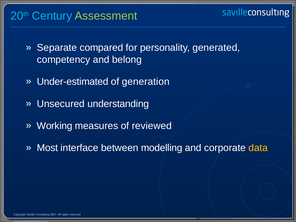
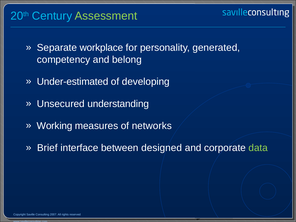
compared: compared -> workplace (101, 48)
generation: generation -> developing (146, 82)
reviewed: reviewed -> networks (152, 126)
Most: Most -> Brief (47, 148)
modelling: modelling -> designed (162, 148)
data colour: yellow -> light green (258, 148)
